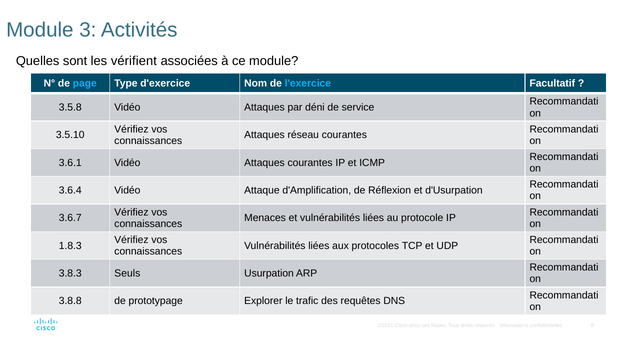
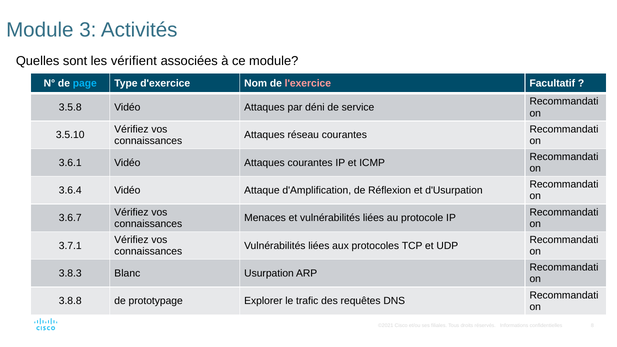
l'exercice colour: light blue -> pink (308, 83)
1.8.3: 1.8.3 -> 3.7.1 (70, 246)
Seuls: Seuls -> Blanc (127, 273)
